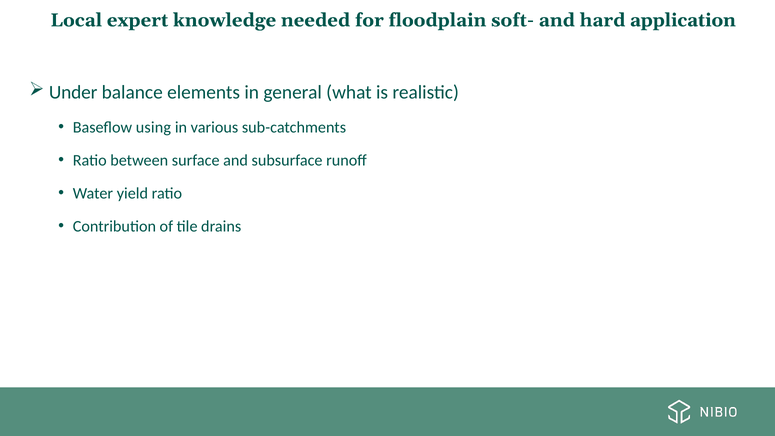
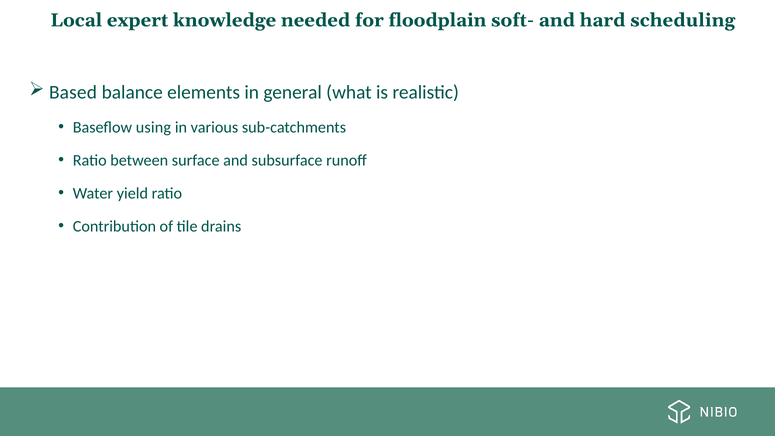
application: application -> scheduling (683, 20)
Under: Under -> Based (73, 92)
